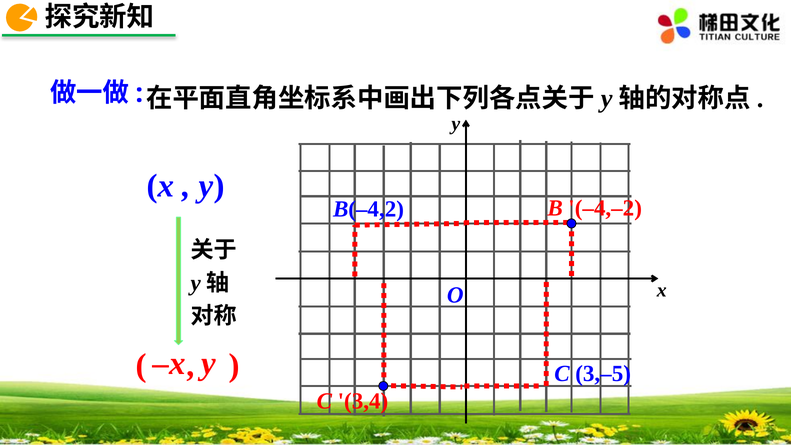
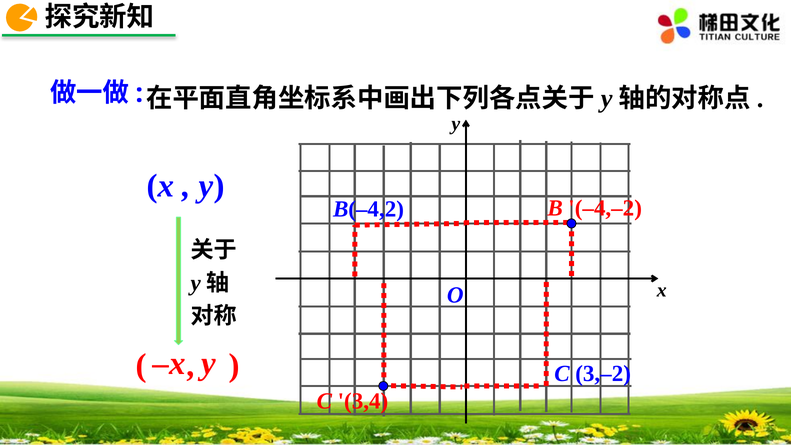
3,–5: 3,–5 -> 3,–2 (603, 374)
